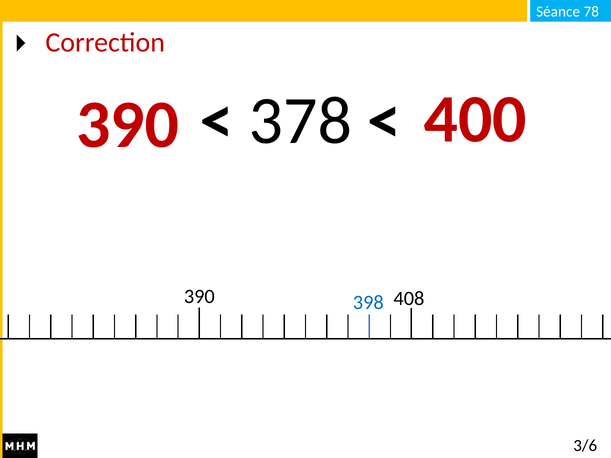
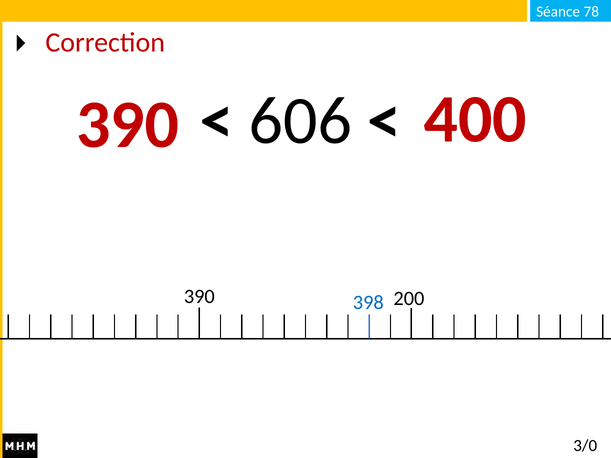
378: 378 -> 606 (300, 121)
408: 408 -> 200 (409, 299)
3/6: 3/6 -> 3/0 (585, 446)
